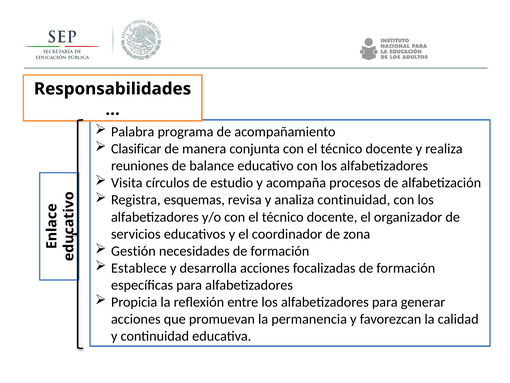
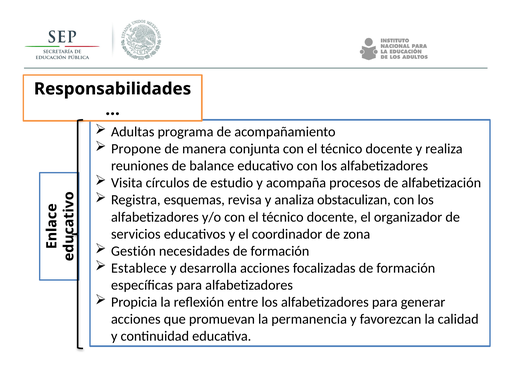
Palabra: Palabra -> Adultas (133, 132)
Clasificar: Clasificar -> Propone (136, 149)
analiza continuidad: continuidad -> obstaculizan (354, 200)
